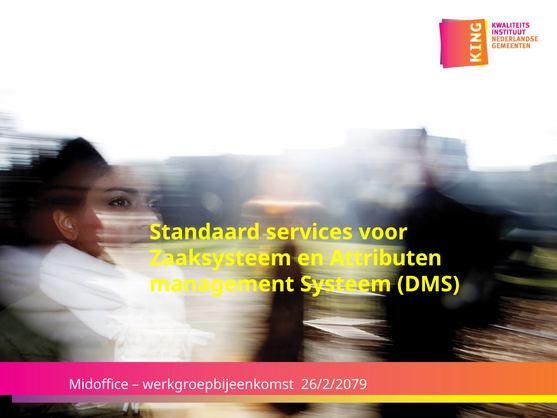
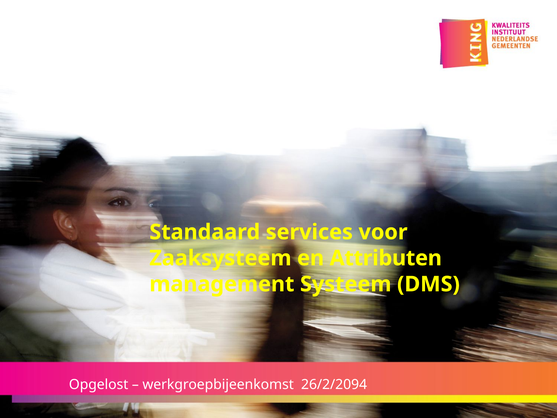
Midoffice: Midoffice -> Opgelost (99, 384)
26/2/2079: 26/2/2079 -> 26/2/2094 (334, 384)
